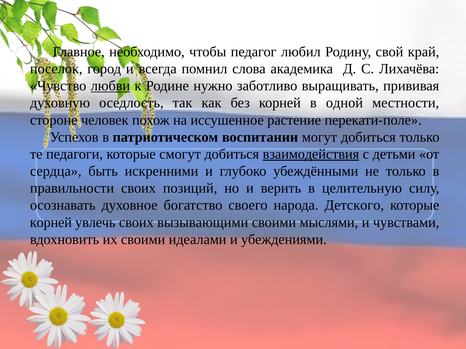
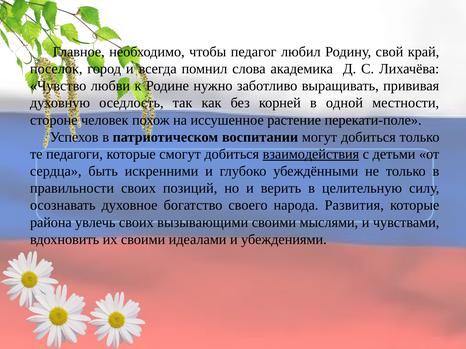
любви underline: present -> none (110, 86)
Детского: Детского -> Развития (354, 206)
корней: корней -> района (51, 223)
